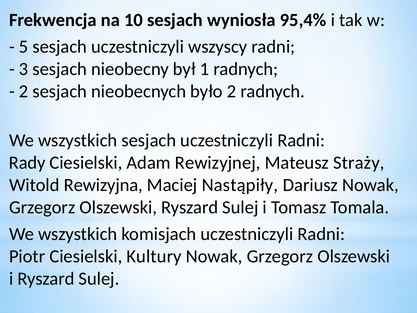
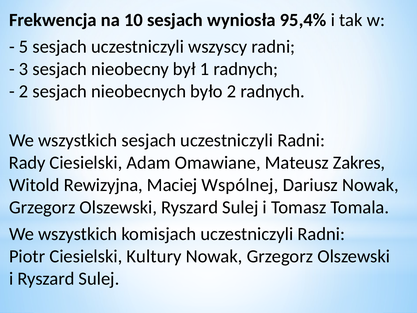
Rewizyjnej: Rewizyjnej -> Omawiane (218, 163)
Straży: Straży -> Zakres (359, 163)
Nastąpiły: Nastąpiły -> Wspólnej (240, 185)
